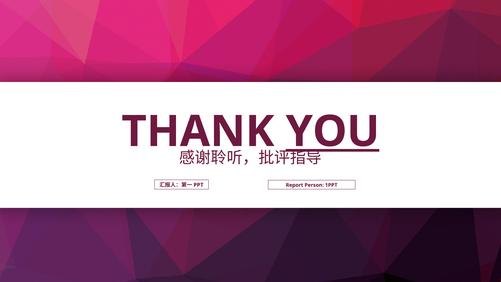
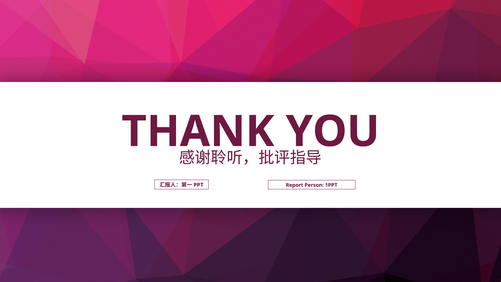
YOU underline: present -> none (333, 132)
